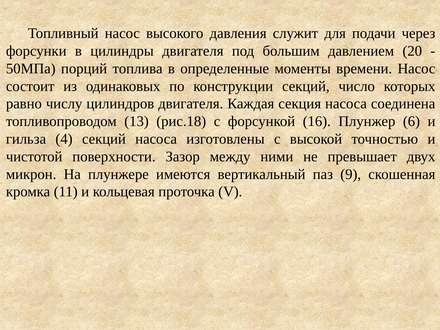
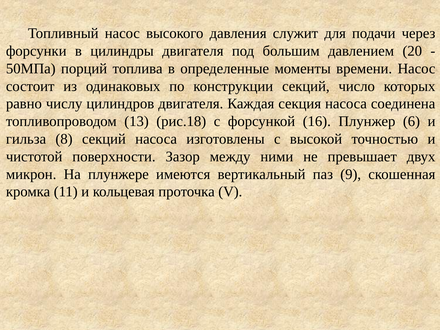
4: 4 -> 8 (64, 139)
